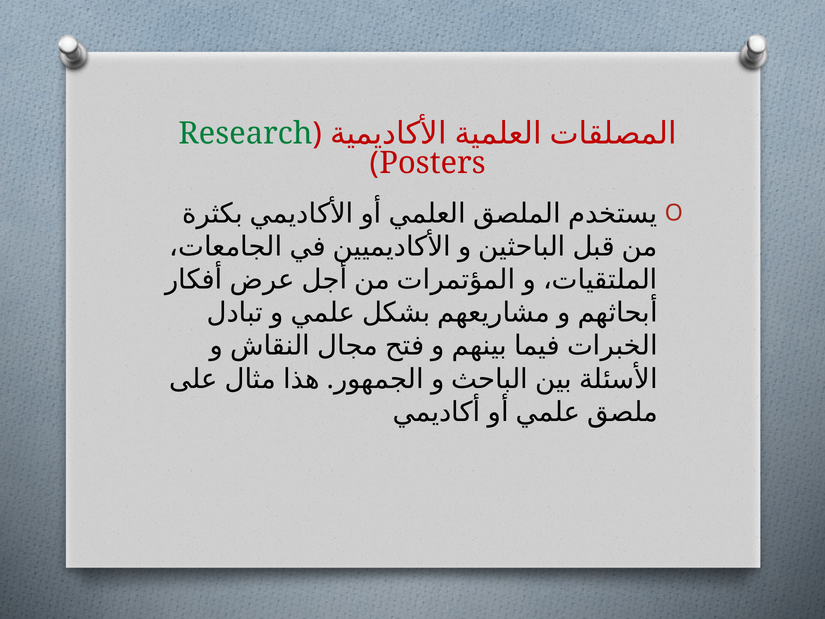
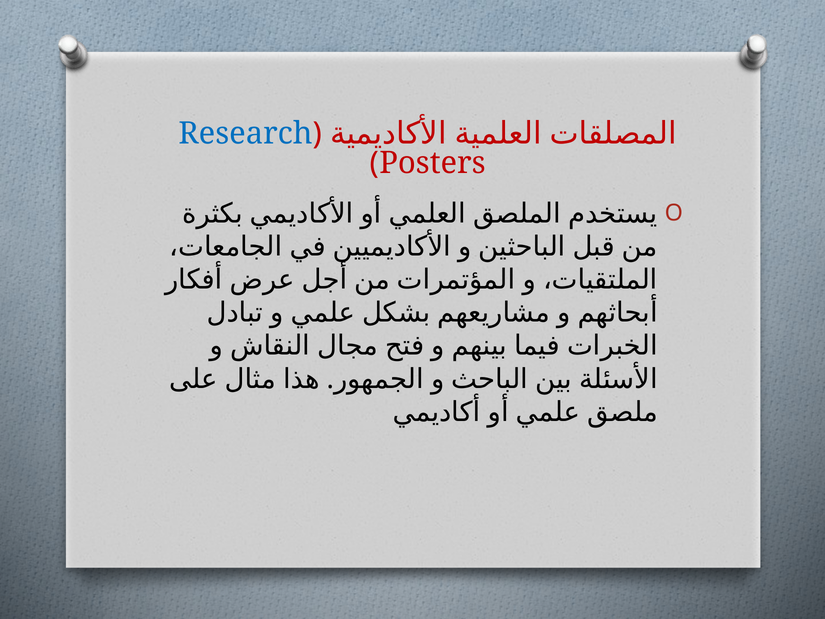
Research colour: green -> blue (246, 133)
